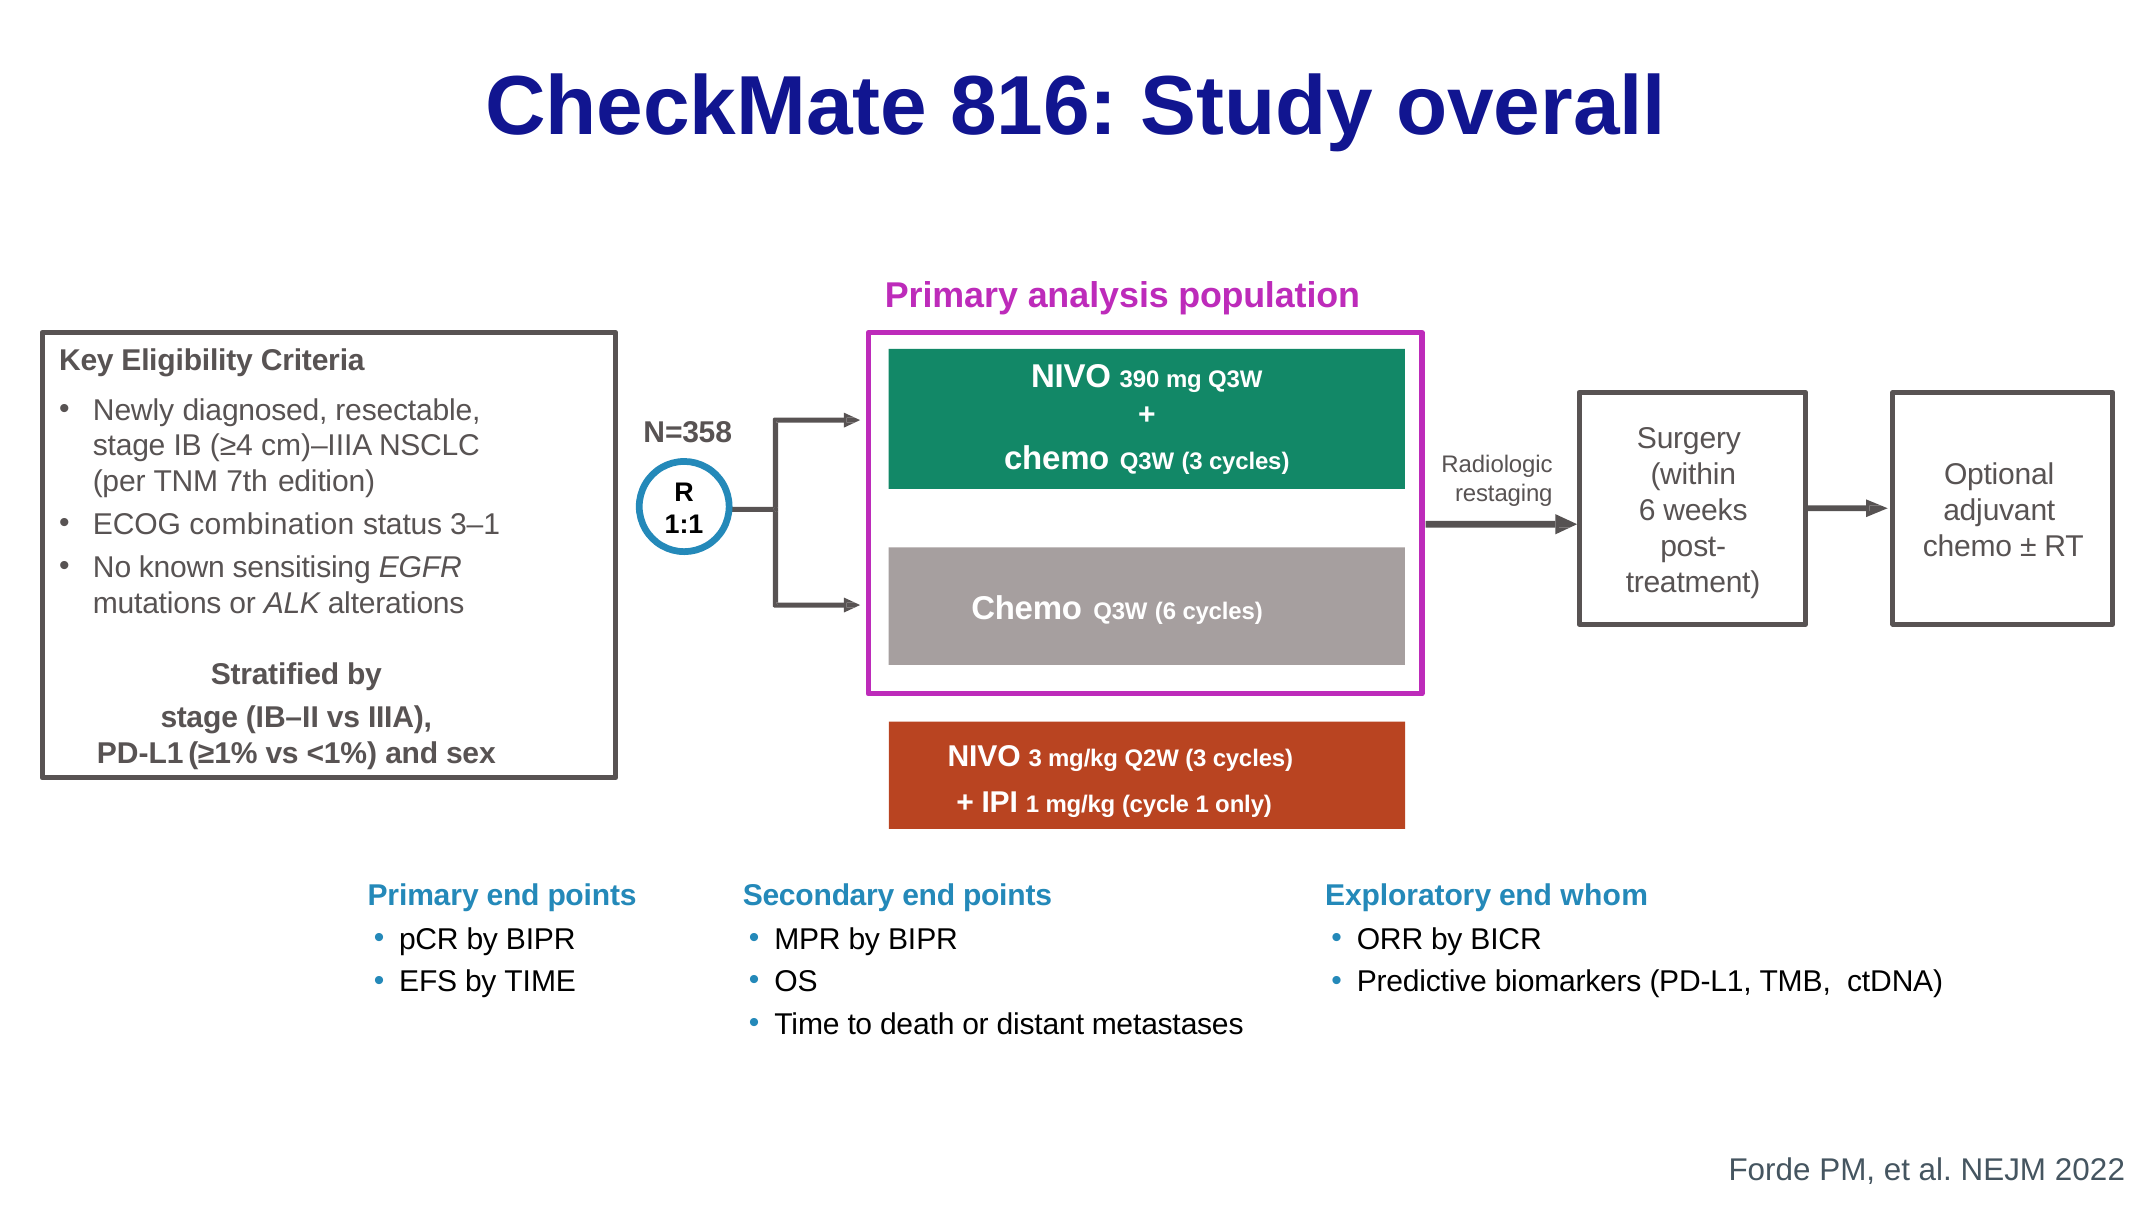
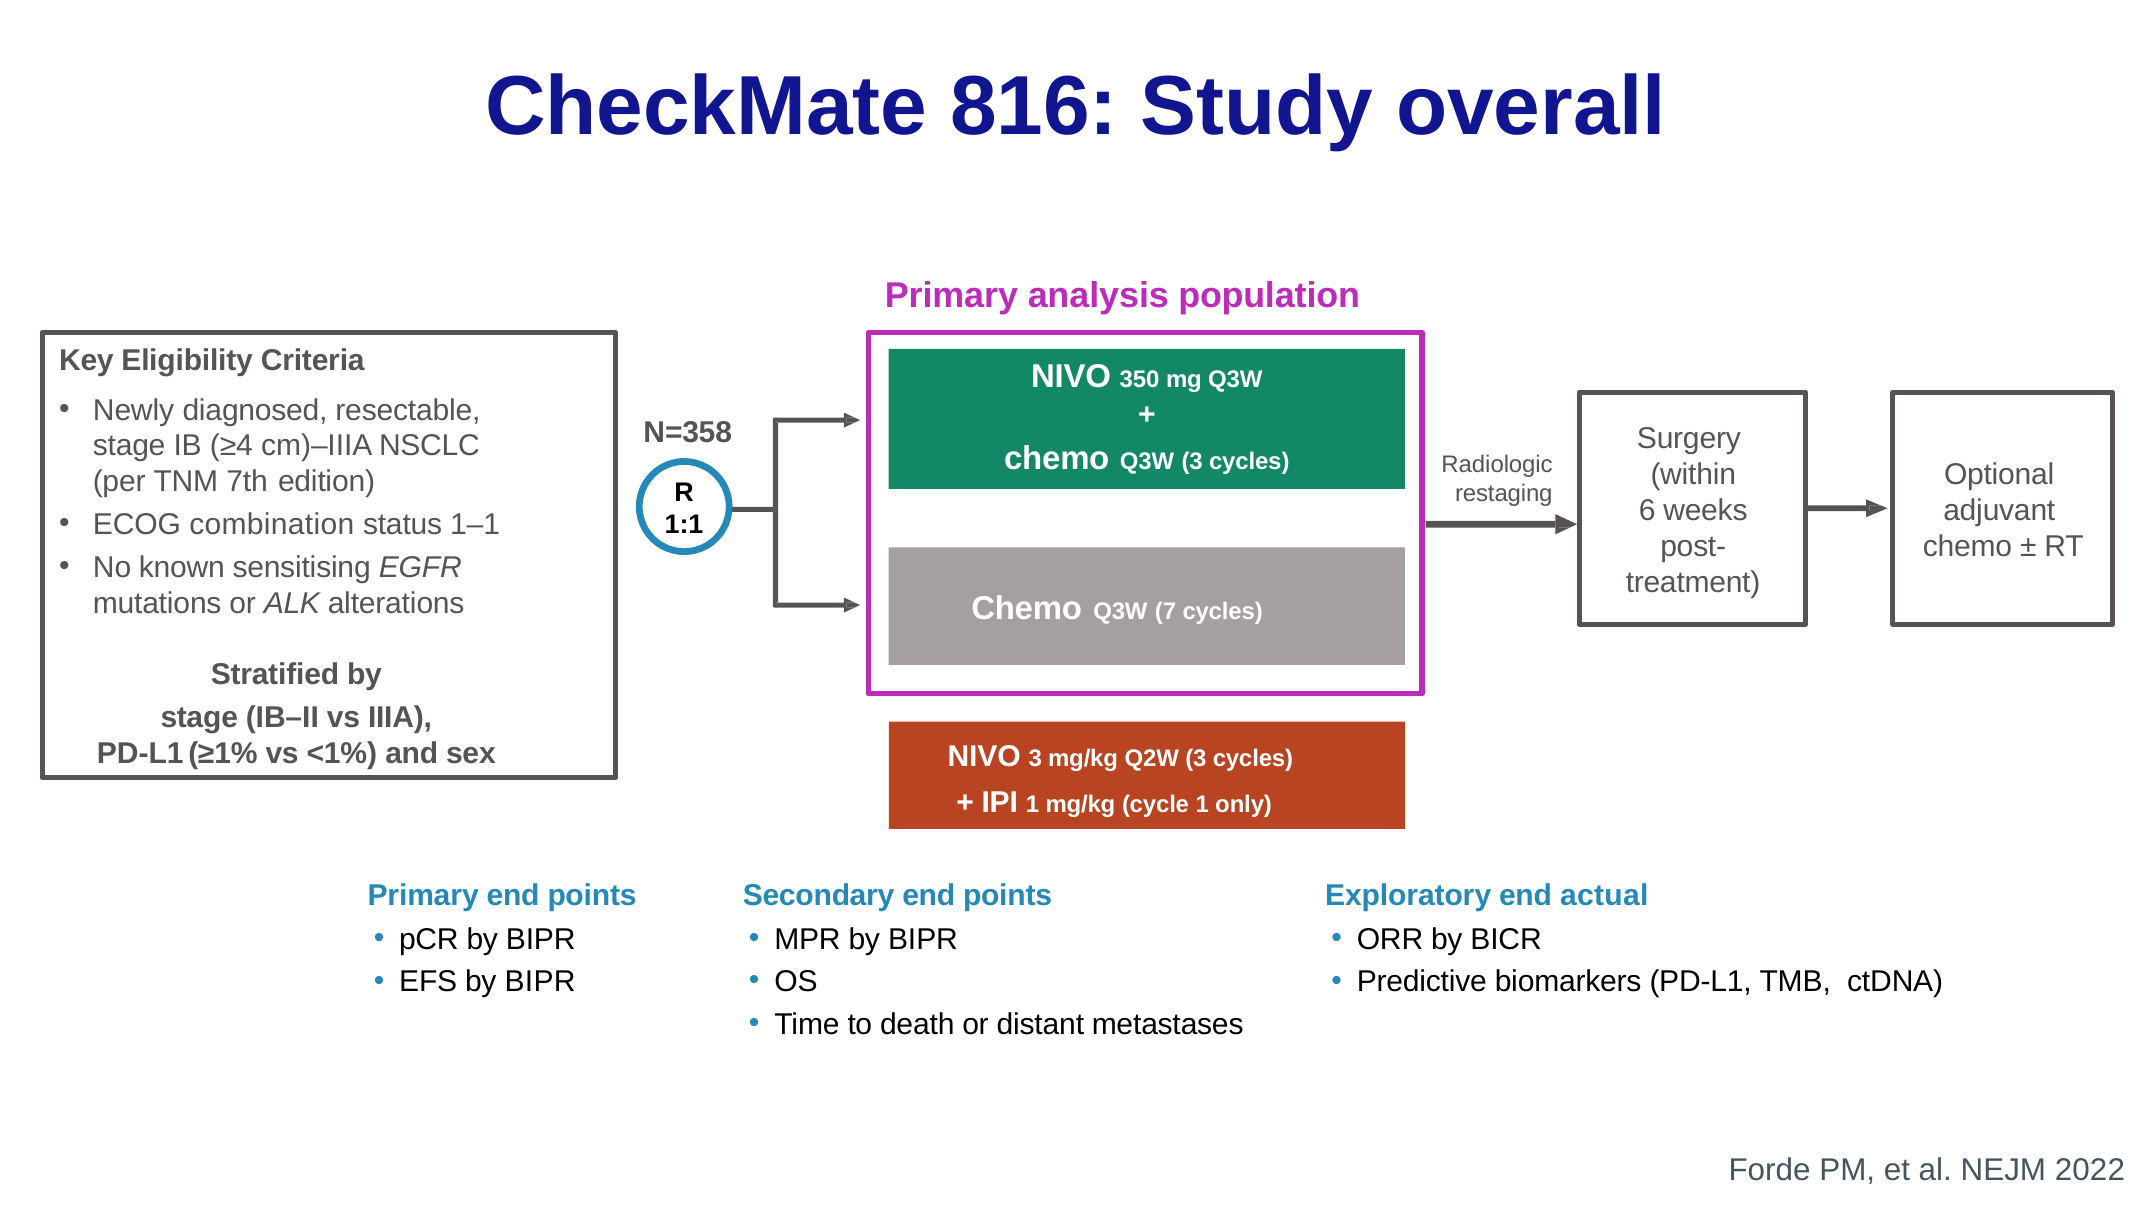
390: 390 -> 350 (1140, 380)
3–1: 3–1 -> 1–1 (475, 525)
Q3W 6: 6 -> 7 (1166, 612)
whom: whom -> actual (1604, 896)
EFS by TIME: TIME -> BIPR (540, 982)
